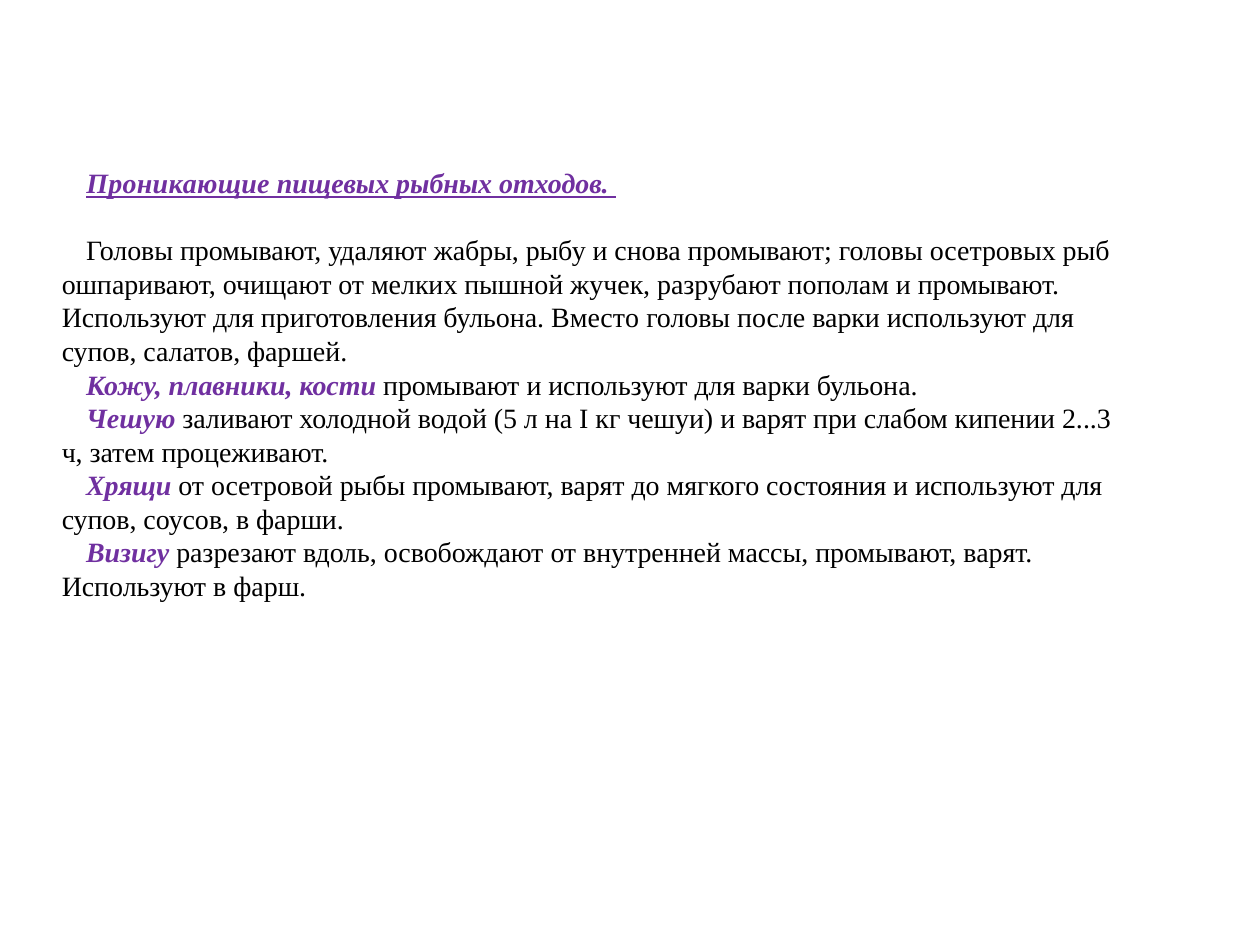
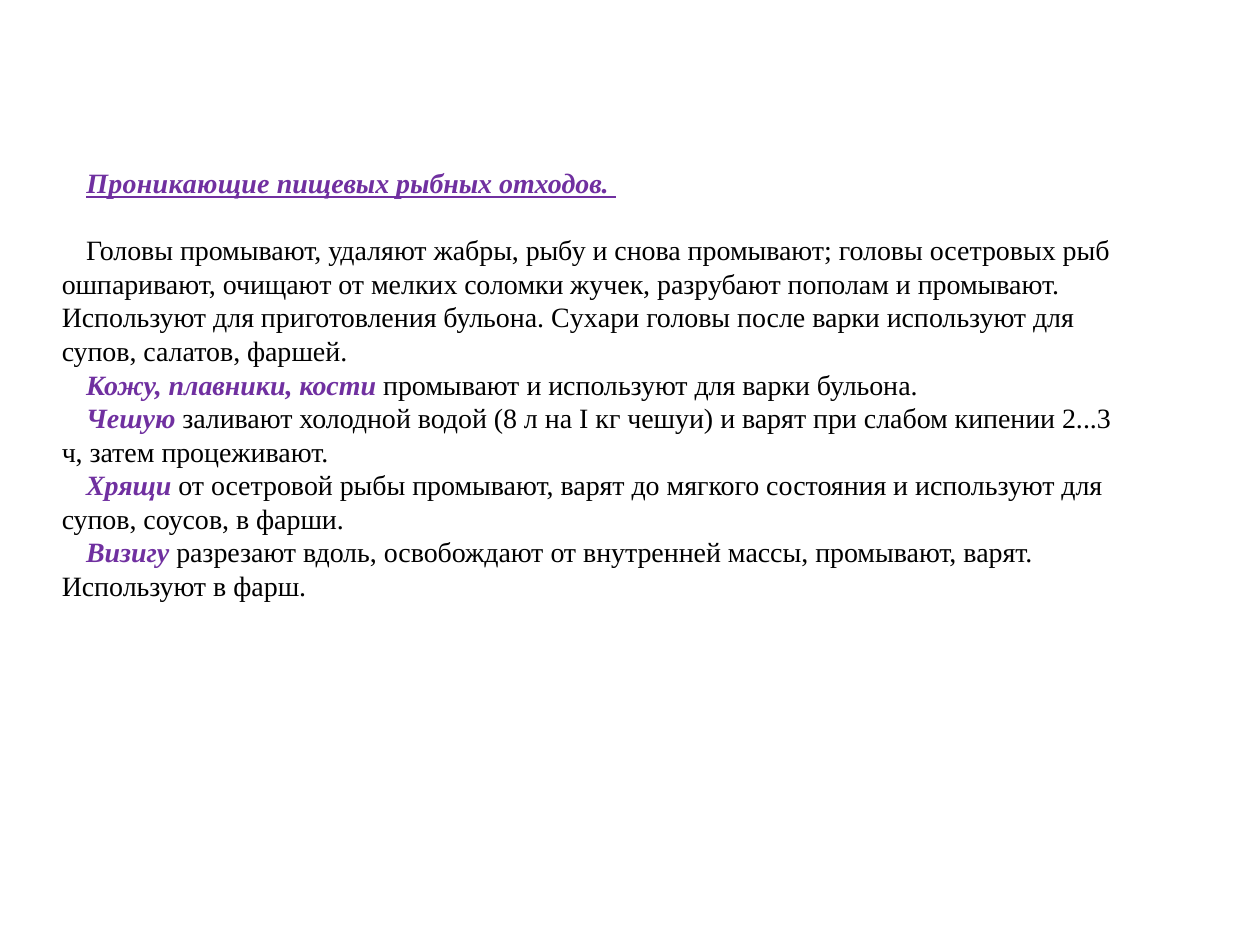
пышной: пышной -> соломки (514, 285)
Вместо: Вместо -> Сухари (595, 319)
5: 5 -> 8 (506, 420)
